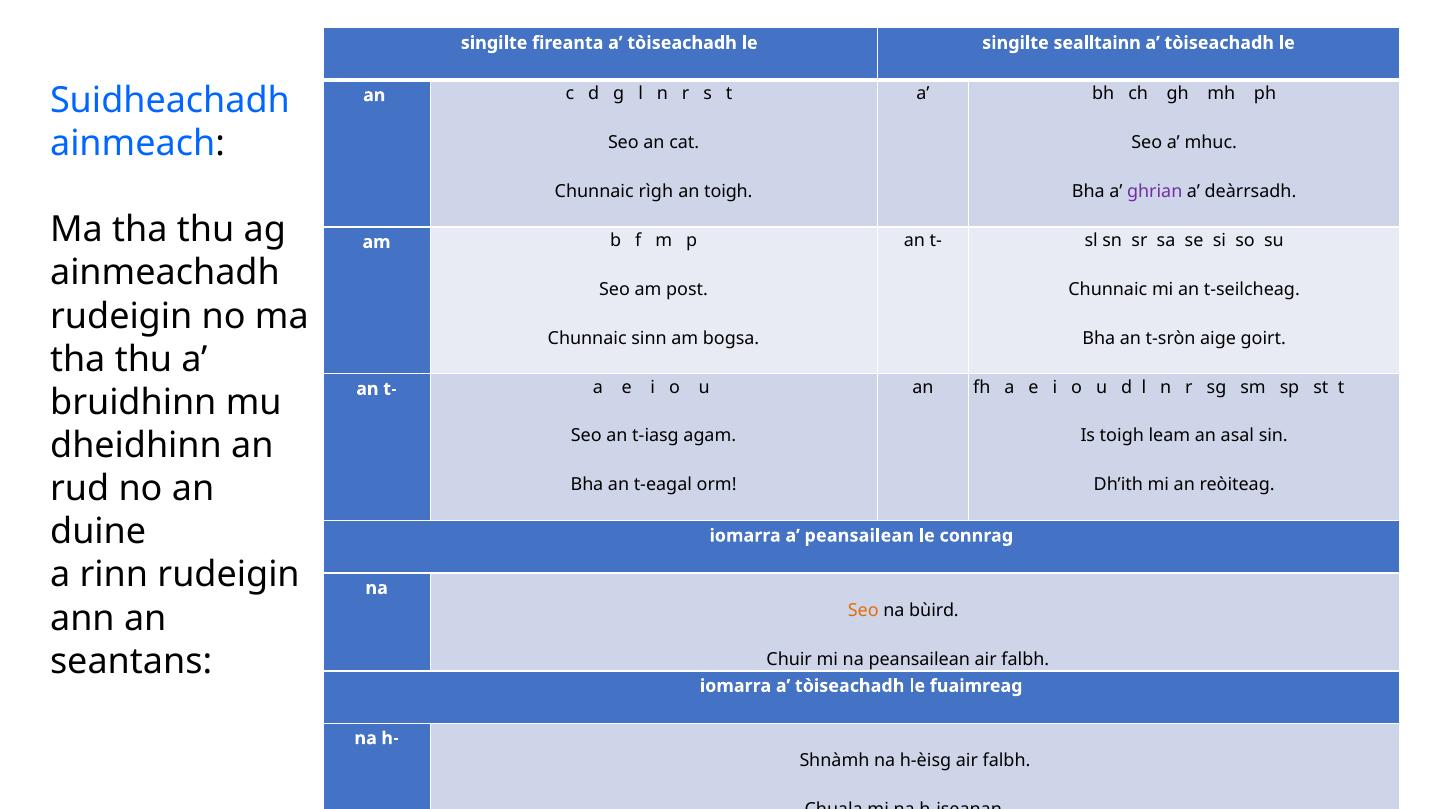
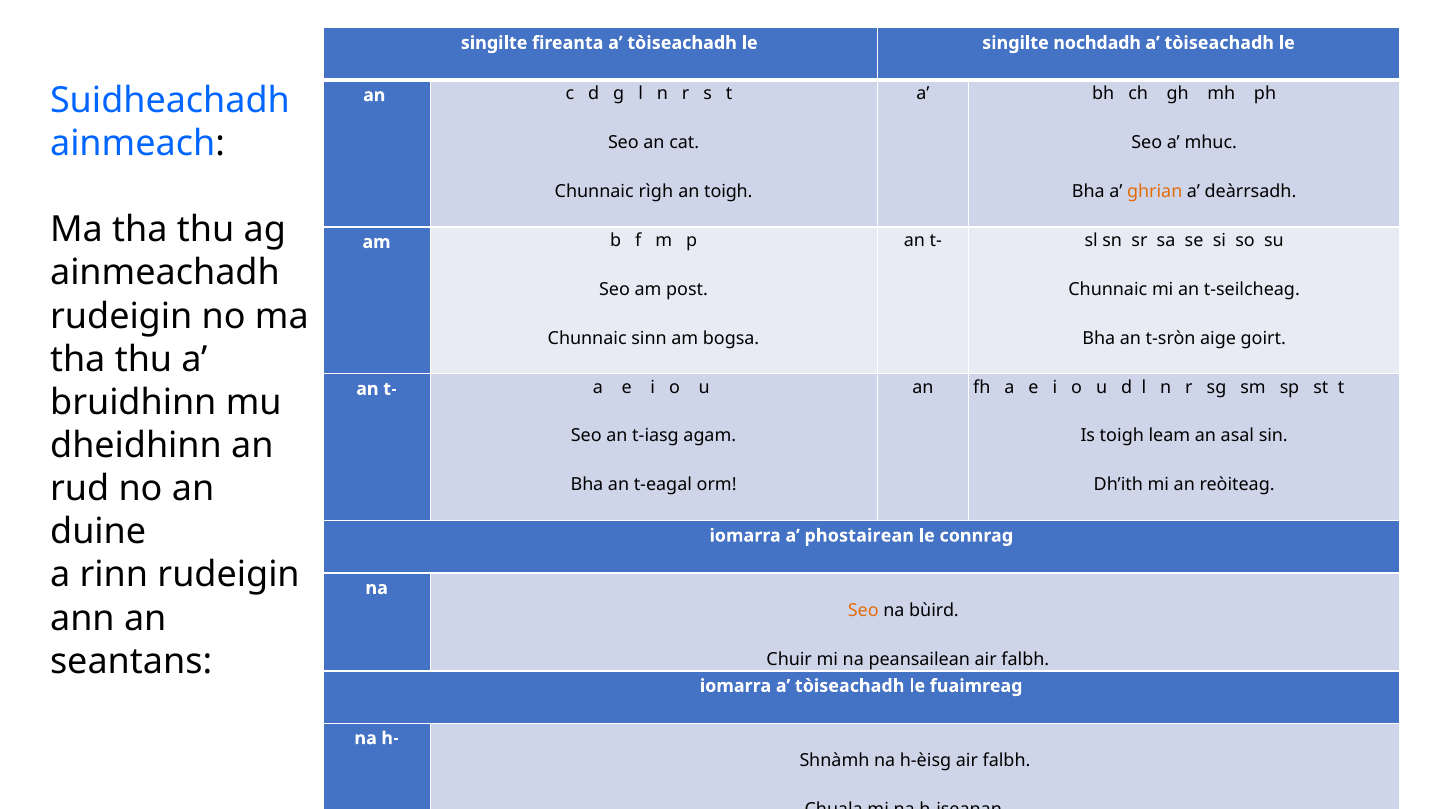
sealltainn: sealltainn -> nochdadh (1097, 43)
ghrian colour: purple -> orange (1155, 191)
a peansailean: peansailean -> phostairean (859, 536)
